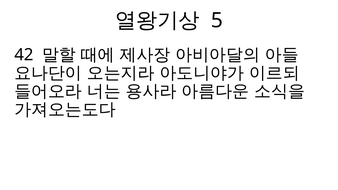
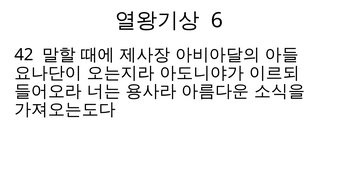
5: 5 -> 6 (217, 20)
